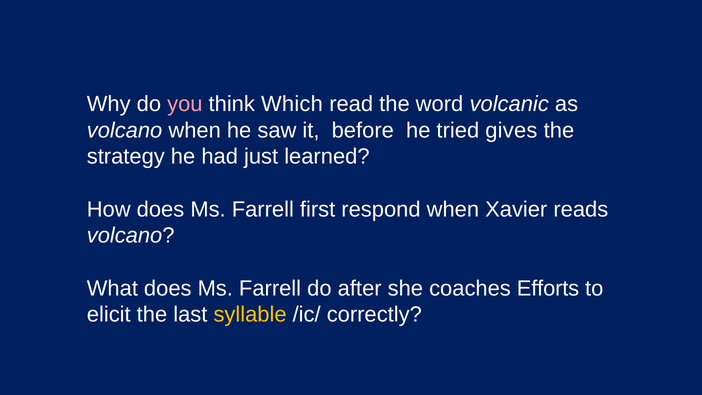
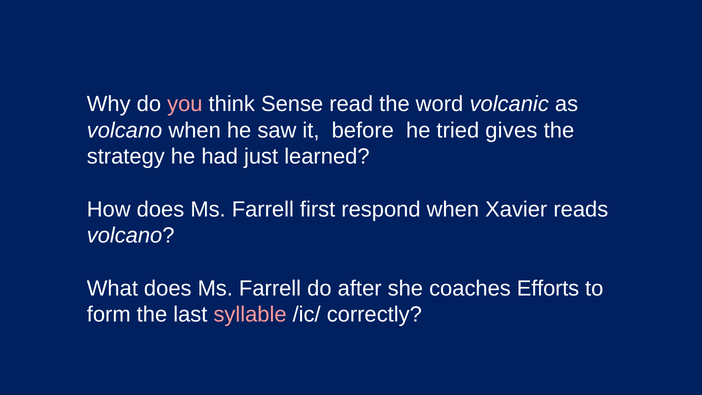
Which: Which -> Sense (292, 104)
elicit: elicit -> form (109, 315)
syllable colour: yellow -> pink (250, 315)
